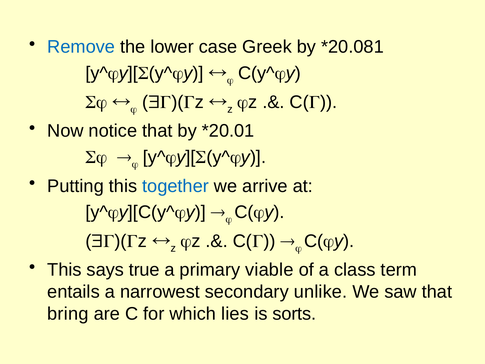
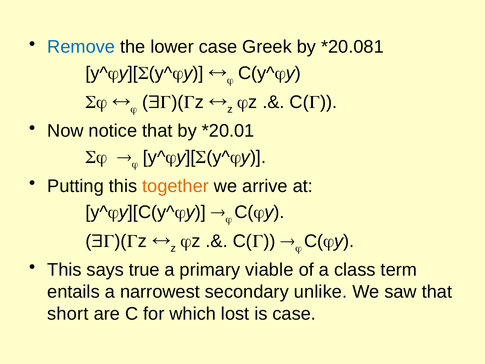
together colour: blue -> orange (176, 186)
bring: bring -> short (68, 313)
lies: lies -> lost (235, 313)
is sorts: sorts -> case (294, 313)
